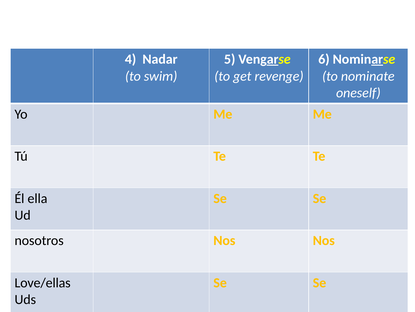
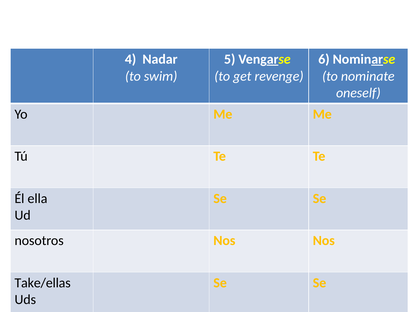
Love/ellas: Love/ellas -> Take/ellas (43, 282)
